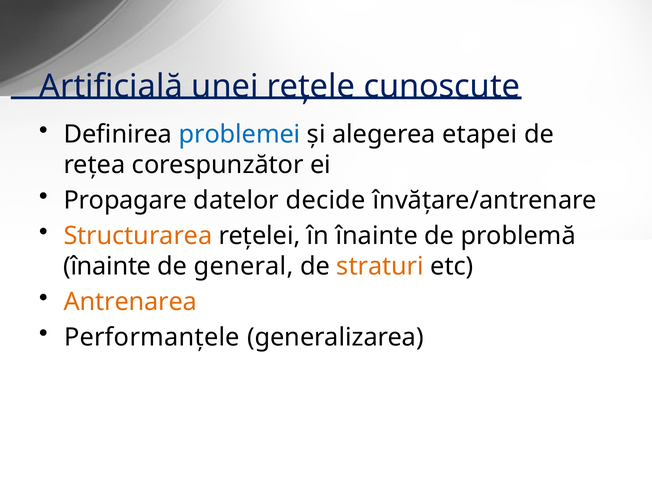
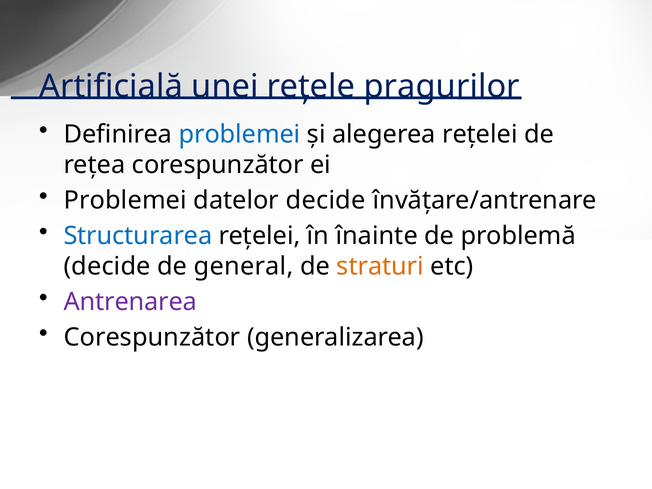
cunoscute: cunoscute -> pragurilor (442, 87)
alegerea etapei: etapei -> reţelei (480, 134)
Propagare: Propagare -> Problemei (125, 200)
Structurarea colour: orange -> blue (138, 236)
înainte: înainte -> decide (107, 266)
Antrenarea colour: orange -> purple (130, 302)
Performanţele: Performanţele -> Corespunzător (152, 337)
